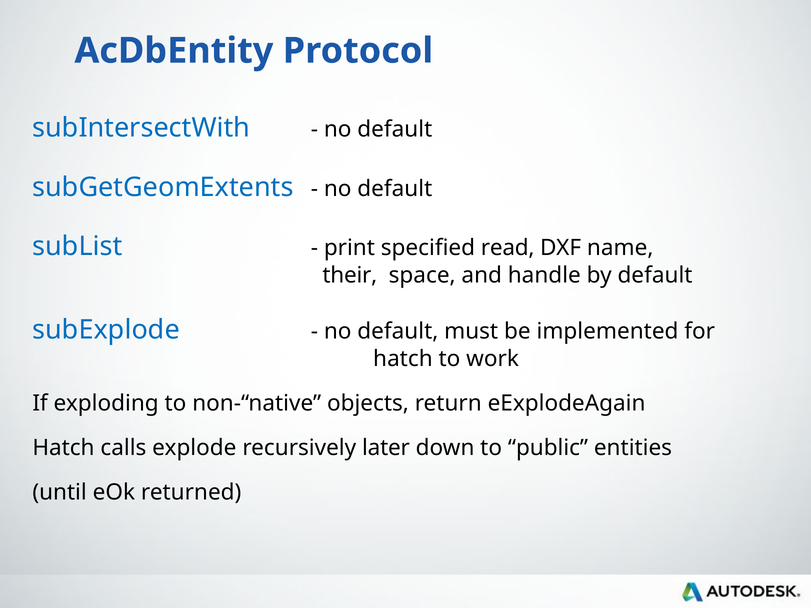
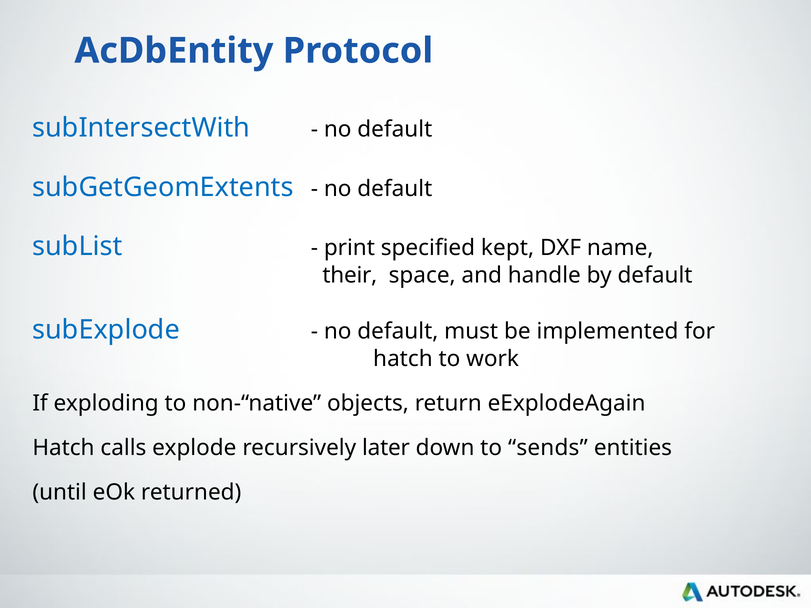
read: read -> kept (508, 248)
public: public -> sends (548, 448)
